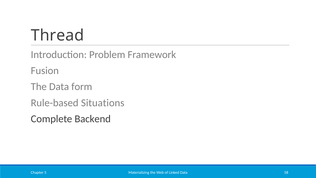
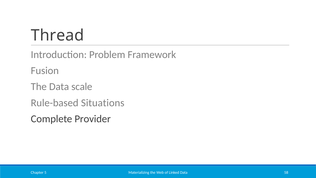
form: form -> scale (82, 87)
Backend: Backend -> Provider (93, 119)
